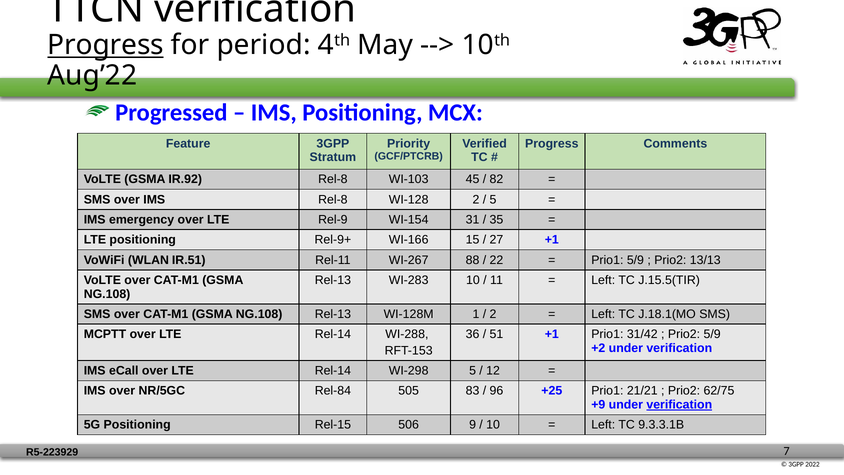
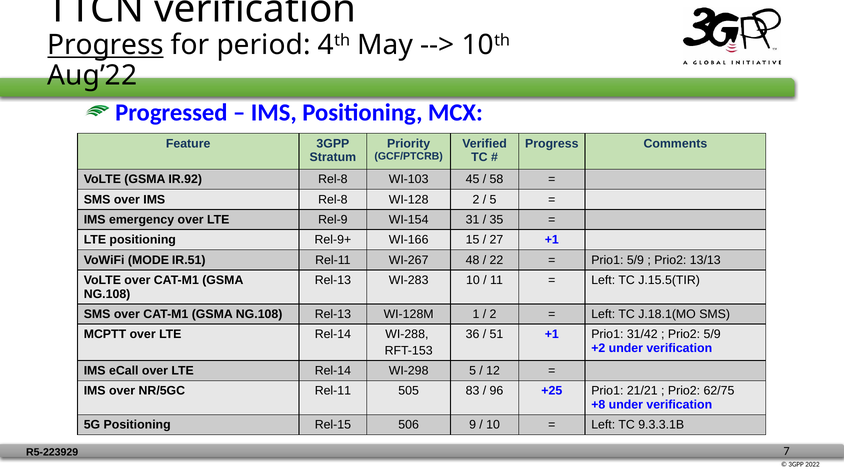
82: 82 -> 58 (496, 179)
WLAN: WLAN -> MODE (148, 260)
88: 88 -> 48 (473, 260)
NR/5GC Rel-84: Rel-84 -> Rel-11 (333, 391)
+9: +9 -> +8 (598, 405)
verification underline: present -> none (679, 405)
